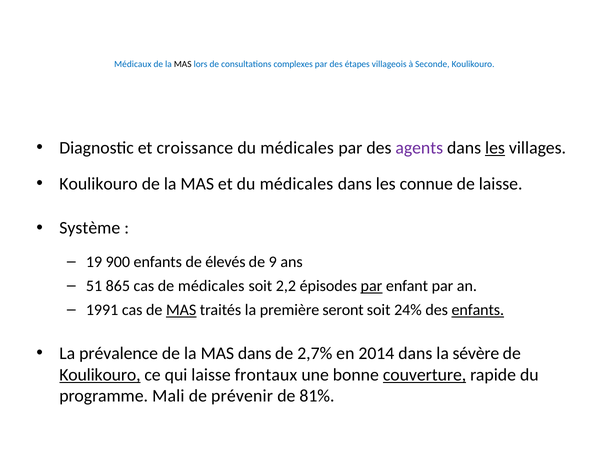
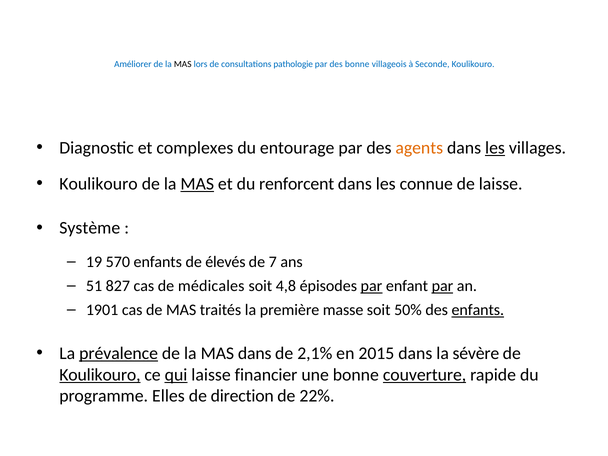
Médicaux: Médicaux -> Améliorer (133, 64)
complexes: complexes -> pathologie (293, 64)
des étapes: étapes -> bonne (357, 64)
croissance: croissance -> complexes (195, 148)
médicales: médicales -> entourage (297, 148)
agents colour: purple -> orange (419, 148)
MAS underline: none -> present (197, 184)
et du médicales: médicales -> renforcent (297, 184)
900: 900 -> 570 (118, 262)
9: 9 -> 7 (273, 262)
865: 865 -> 827 (118, 286)
2,2: 2,2 -> 4,8 (286, 286)
par underline: none -> present (442, 286)
1991: 1991 -> 1901 (102, 310)
MAS underline: present -> none (181, 310)
seront: seront -> masse (343, 310)
24%: 24% -> 50% (408, 310)
prévalence underline: none -> present (119, 353)
2,7%: 2,7% -> 2,1% (315, 353)
2014: 2014 -> 2015 (376, 353)
qui underline: none -> present (176, 375)
frontaux: frontaux -> financier (266, 375)
Mali: Mali -> Elles (168, 396)
prévenir: prévenir -> direction (242, 396)
81%: 81% -> 22% (317, 396)
